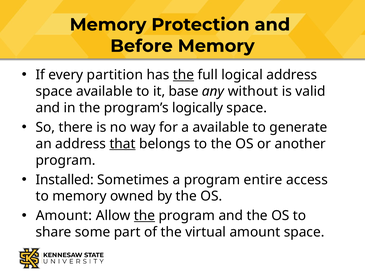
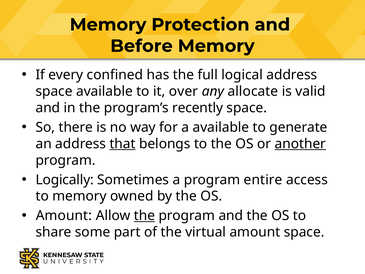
partition: partition -> confined (115, 75)
the underline: present -> none (183, 75)
base: base -> over (184, 91)
without: without -> allocate (253, 91)
logically: logically -> recently (198, 108)
another underline: none -> present (300, 144)
Installed: Installed -> Logically (65, 180)
